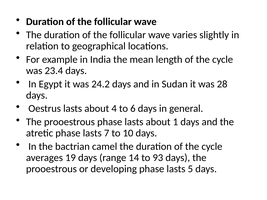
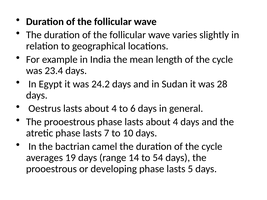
phase lasts about 1: 1 -> 4 (175, 122)
93: 93 -> 54 (158, 158)
